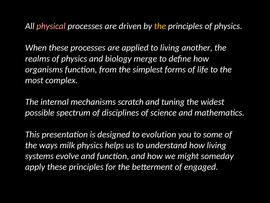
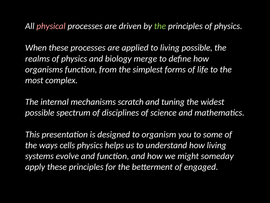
the colour: yellow -> light green (160, 26)
living another: another -> possible (197, 48)
evolution: evolution -> organism (159, 134)
milk: milk -> cells (67, 145)
